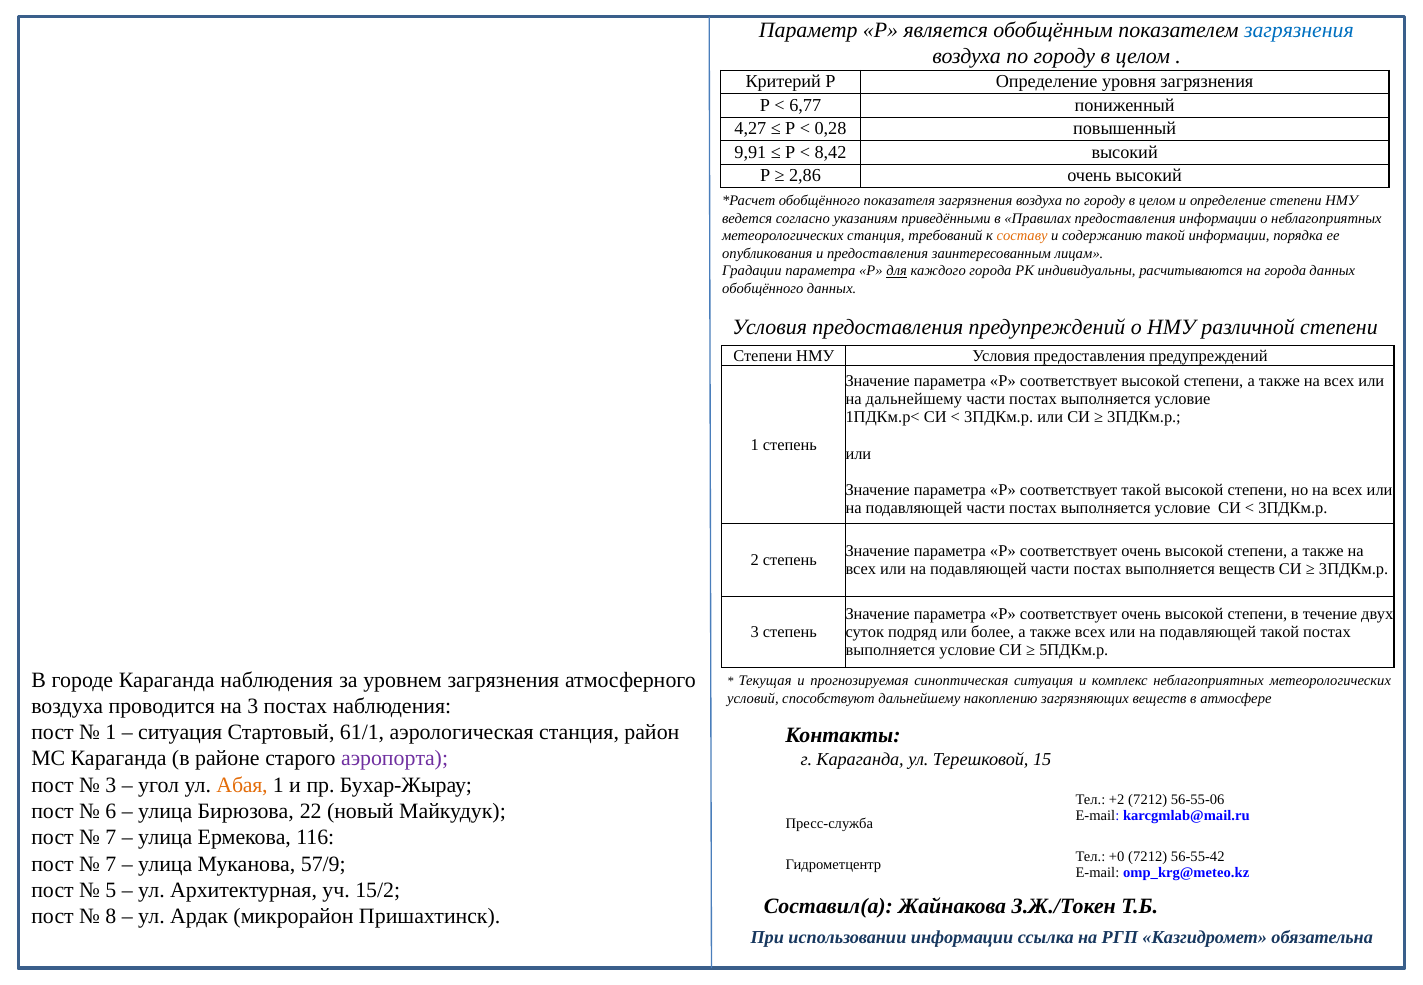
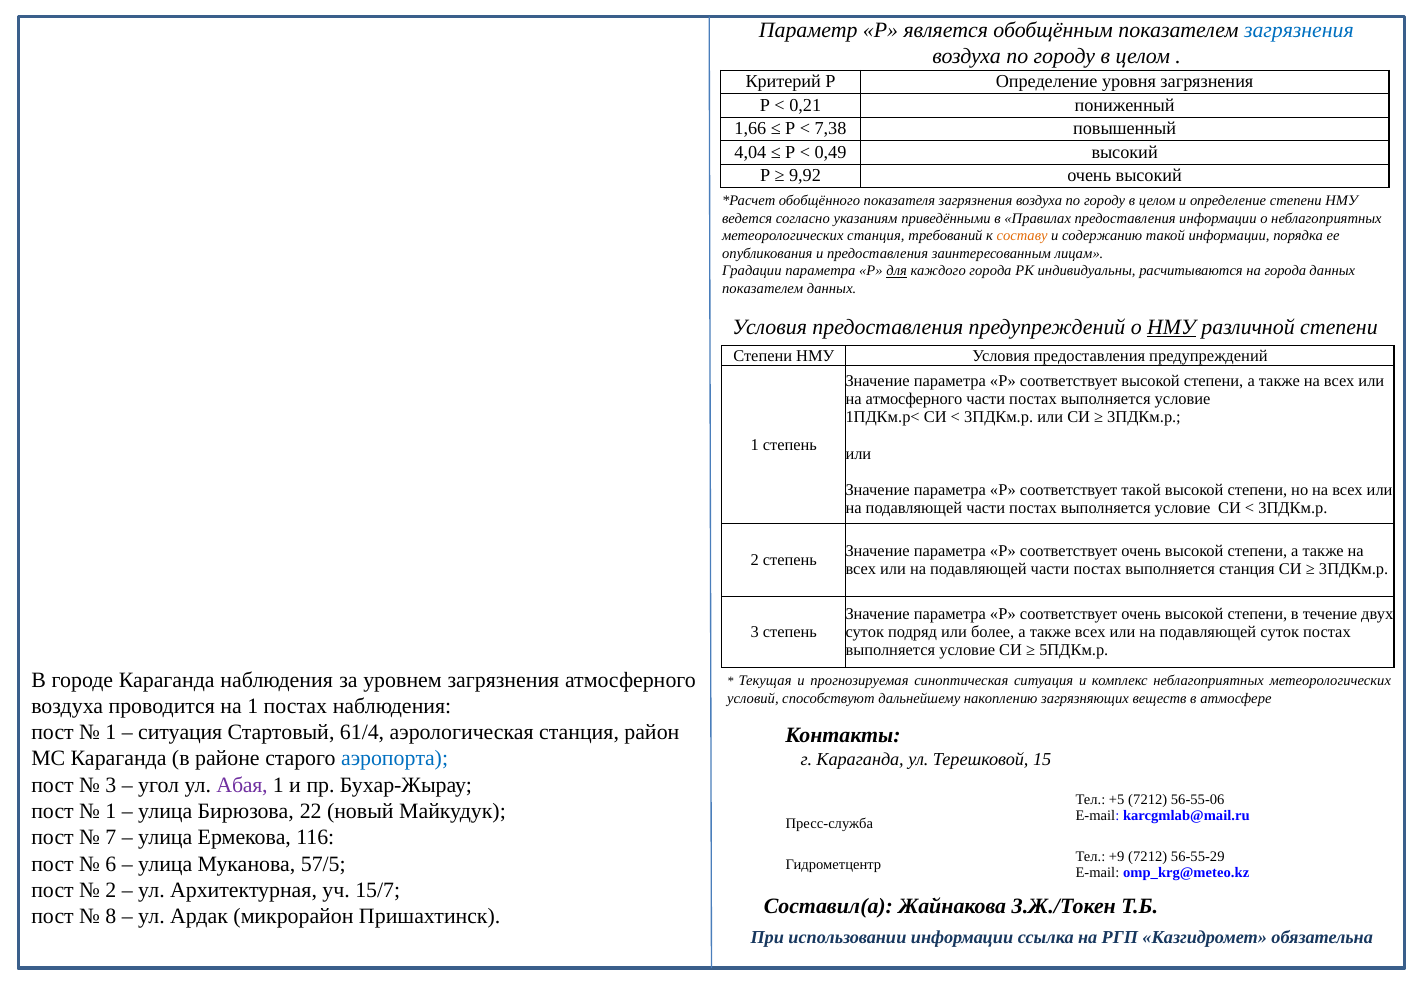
6,77: 6,77 -> 0,21 (805, 105)
4,27: 4,27 -> 1,66 (750, 129)
0,28: 0,28 -> 7,38 (830, 129)
9,91: 9,91 -> 4,04 (750, 152)
8,42: 8,42 -> 0,49 (830, 152)
2,86: 2,86 -> 9,92 (805, 176)
обобщённого: обобщённого -> показателем (763, 289)
НМУ underline: none -> present (1172, 327)
на дальнейшему: дальнейшему -> атмосферного (914, 399)
выполняется веществ: веществ -> станция (1247, 569)
подавляющей такой: такой -> суток (1280, 632)
на 3: 3 -> 1 (253, 706)
61/1: 61/1 -> 61/4 (362, 733)
аэропорта colour: purple -> blue (395, 759)
Абая colour: orange -> purple (242, 785)
+2: +2 -> +5 (1117, 800)
6: 6 -> 1 (111, 811)
+0: +0 -> +9 (1117, 857)
56-55-42: 56-55-42 -> 56-55-29 (1198, 857)
7: 7 -> 6 (111, 864)
57/9: 57/9 -> 57/5 (323, 864)
5: 5 -> 2 (111, 890)
15/2: 15/2 -> 15/7 (378, 890)
